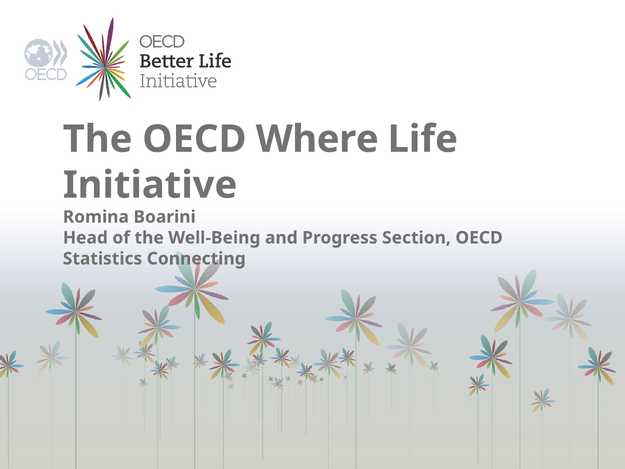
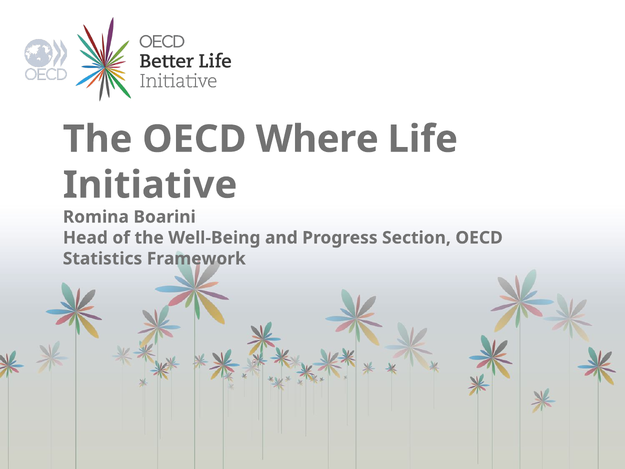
Connecting: Connecting -> Framework (196, 259)
